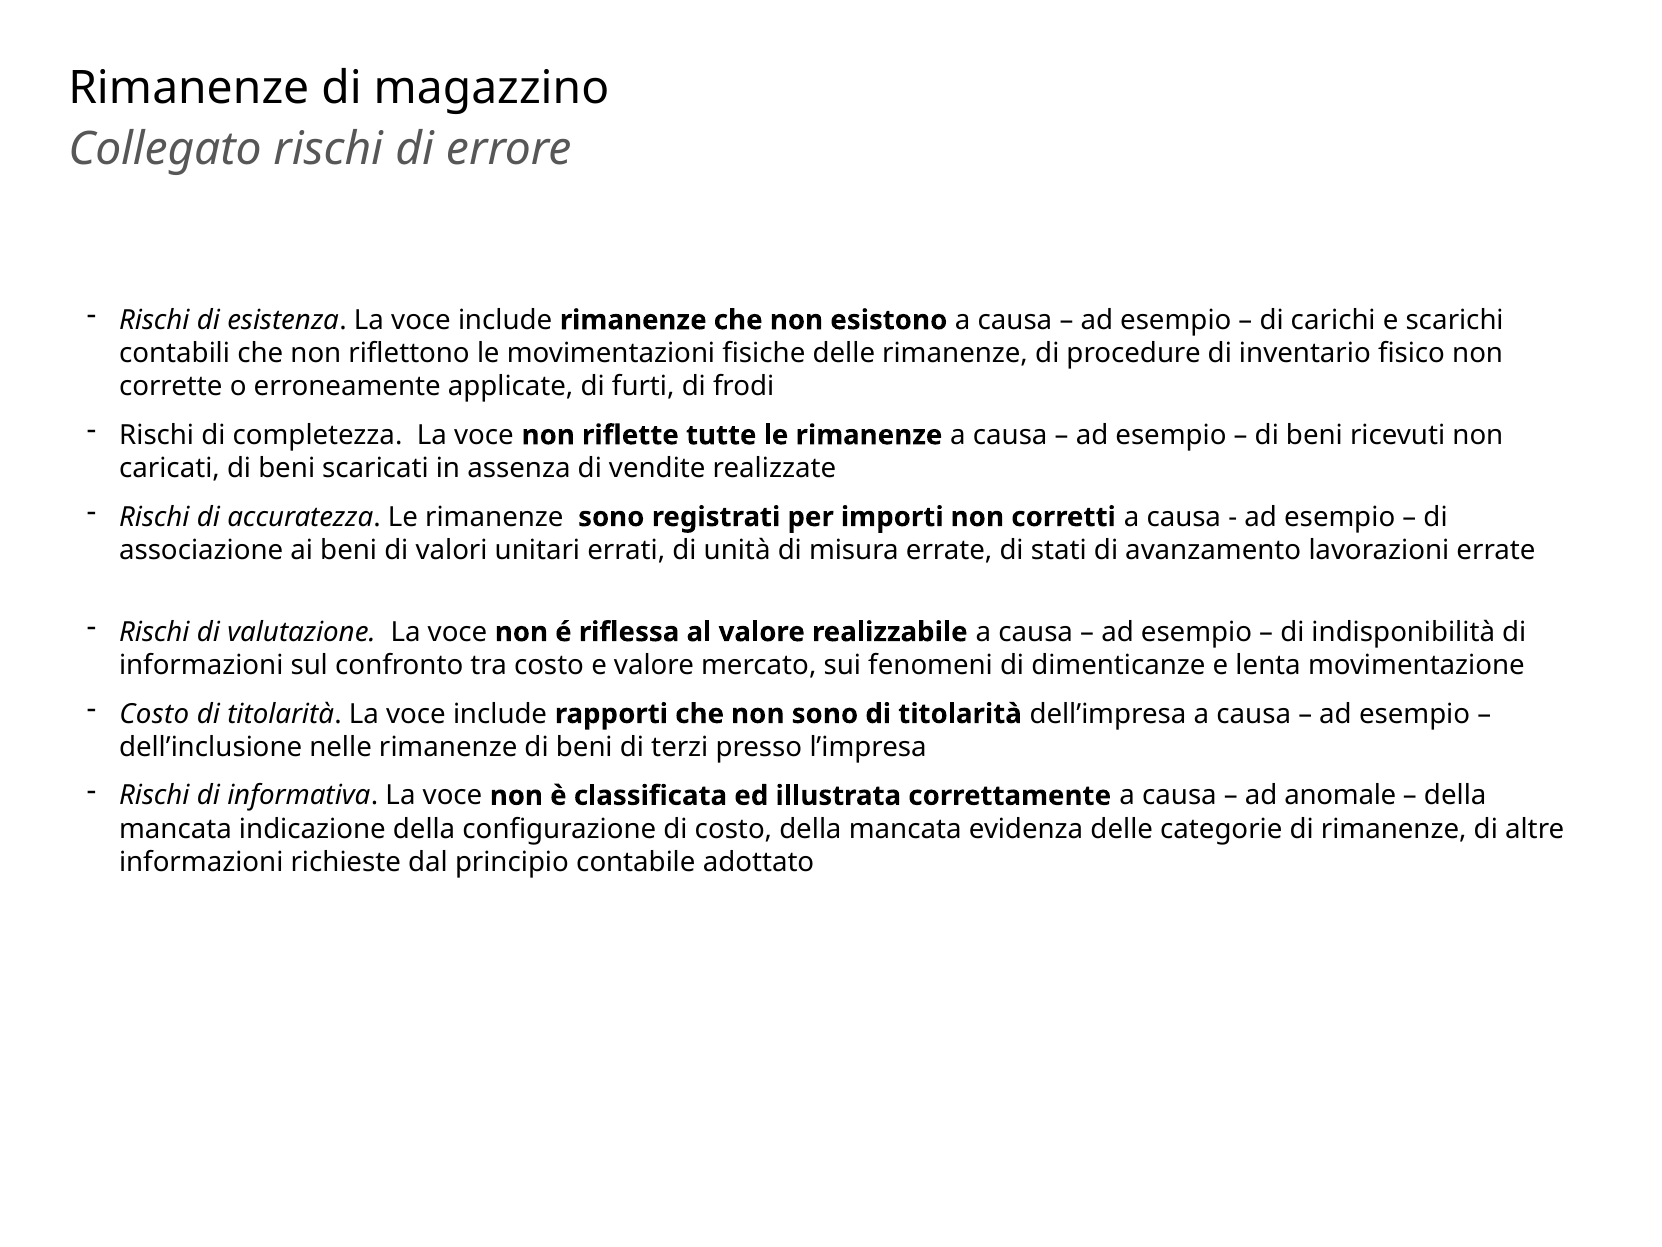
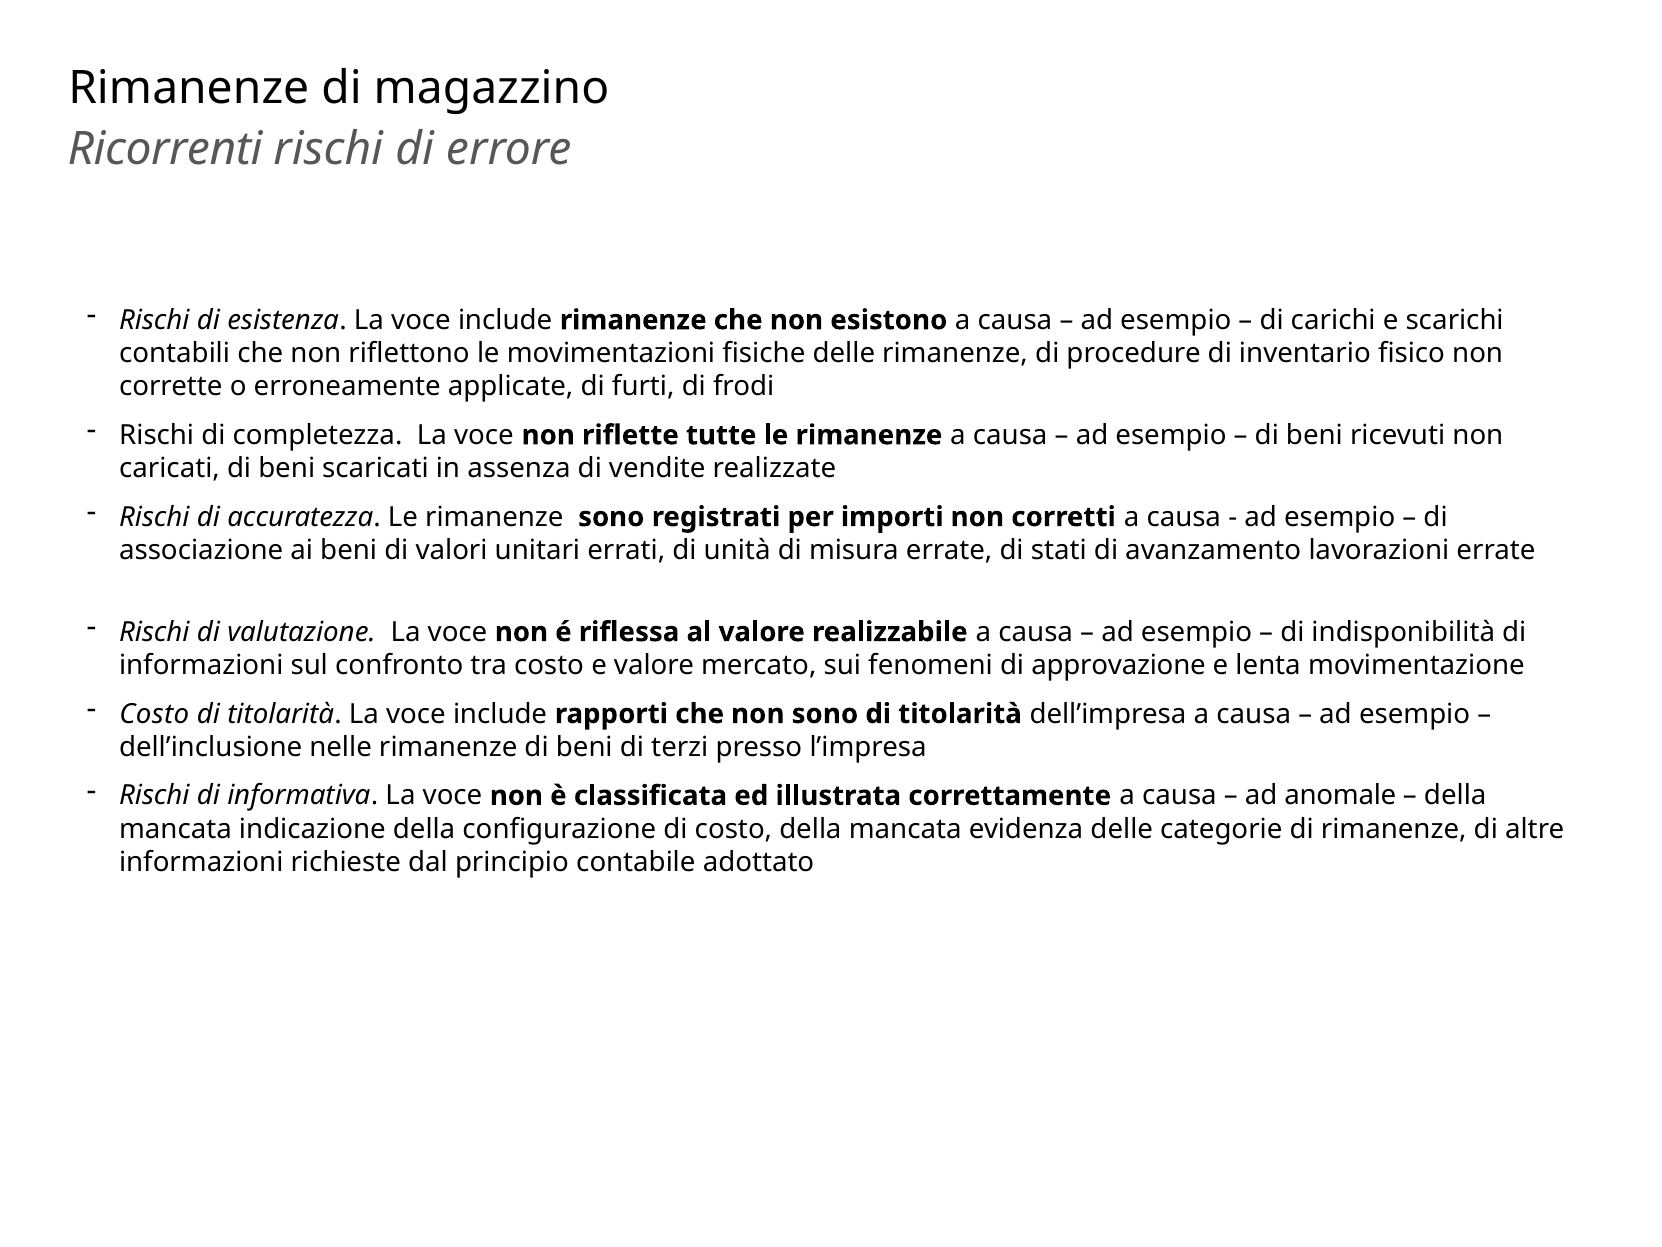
Collegato: Collegato -> Ricorrenti (165, 149)
dimenticanze: dimenticanze -> approvazione (1119, 665)
